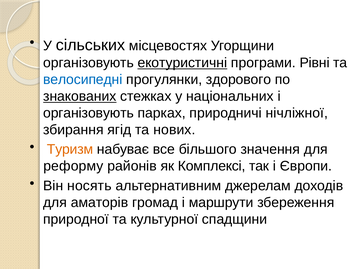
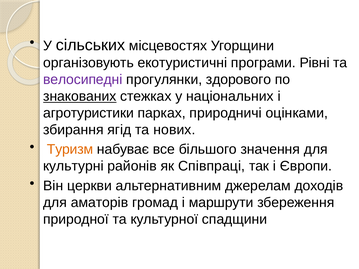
екотуристичні underline: present -> none (182, 63)
велосипедні colour: blue -> purple (83, 80)
організовують: організовують -> агротуристики (89, 113)
нічліжної: нічліжної -> оцінками (297, 113)
реформу: реформу -> культурні (73, 166)
Комплексі: Комплексі -> Співпраці (212, 166)
носять: носять -> церкви (89, 186)
